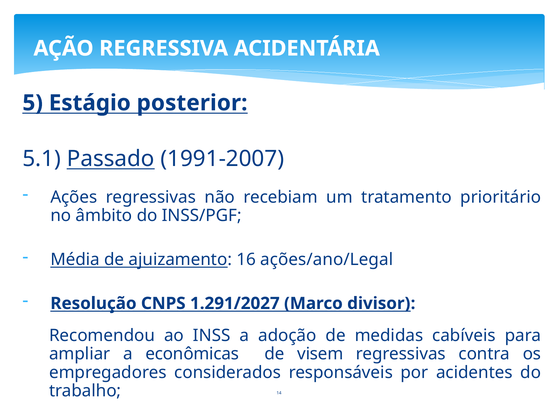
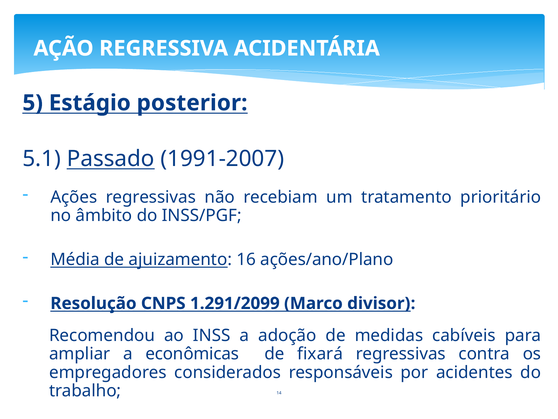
ações/ano/Legal: ações/ano/Legal -> ações/ano/Plano (327, 259)
1.291/2027: 1.291/2027 -> 1.291/2099 (235, 303)
visem: visem -> fixará (320, 354)
